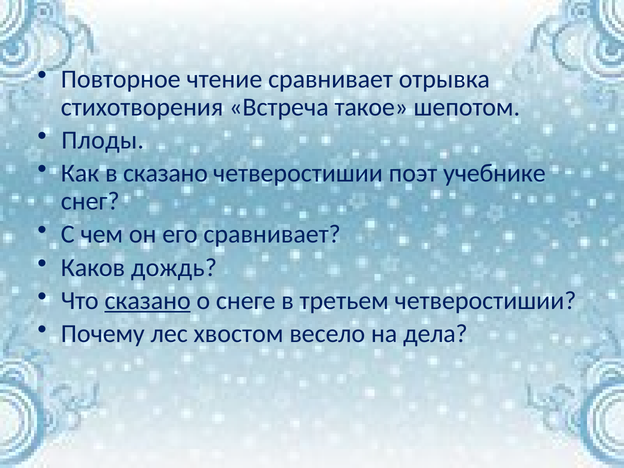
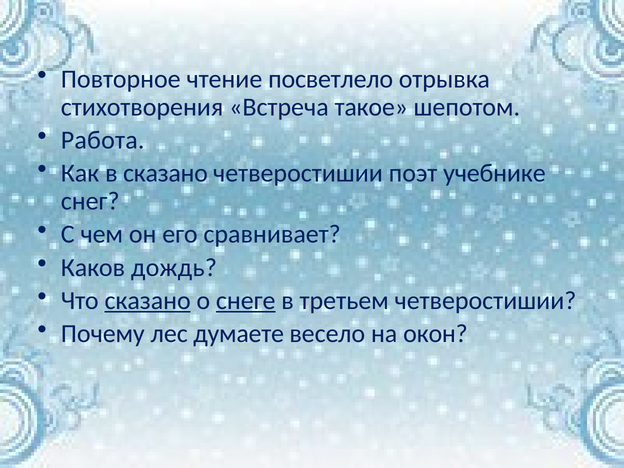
чтение сравнивает: сравнивает -> посветлело (331, 79)
Плоды: Плоды -> Работа (103, 140)
снеге underline: none -> present (246, 301)
хвостом: хвостом -> думаете (239, 334)
дела: дела -> окон (435, 334)
